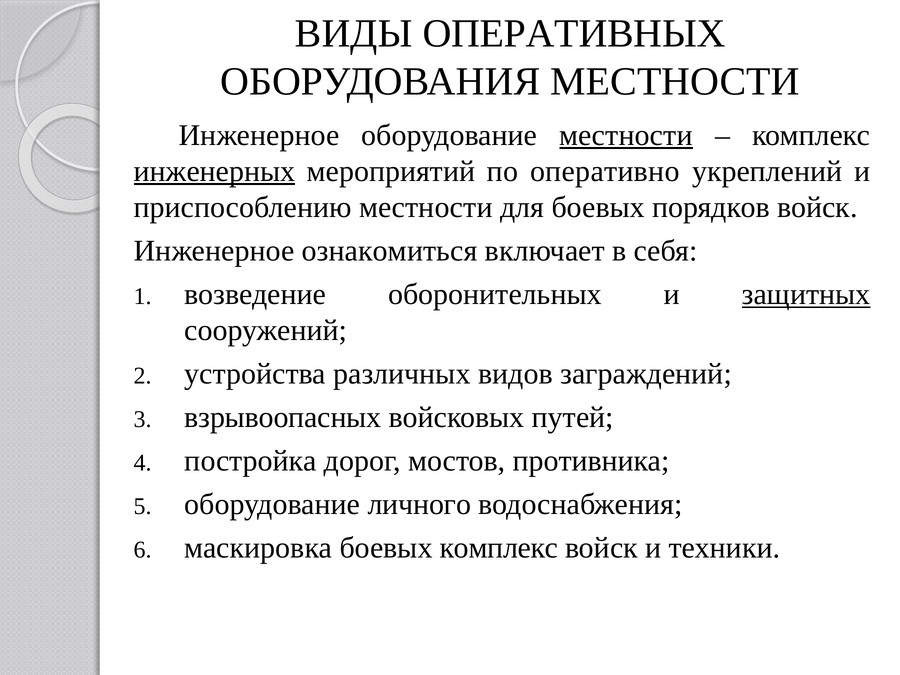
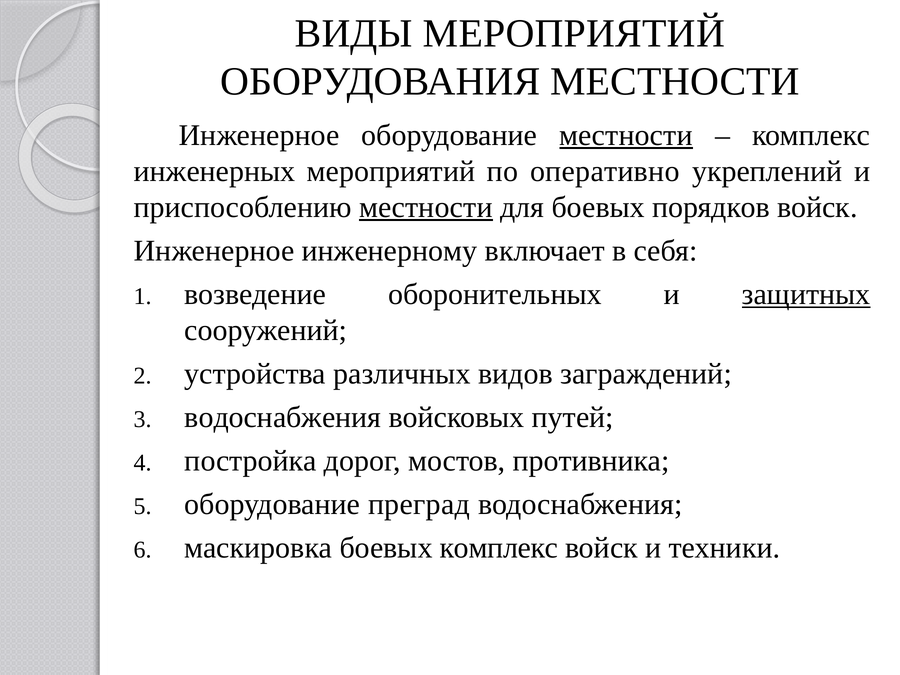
ВИДЫ ОПЕРАТИВНЫХ: ОПЕРАТИВНЫХ -> МЕРОПРИЯТИЙ (574, 33)
инженерных underline: present -> none (215, 171)
местности underline: none -> present (426, 207)
ознакомиться: ознакомиться -> инженерному (390, 251)
взрывоопасных: взрывоопасных -> водоснабжения (283, 417)
личного: личного -> преград (419, 504)
